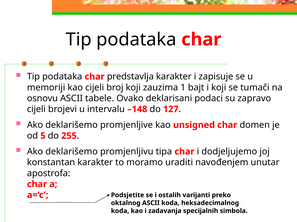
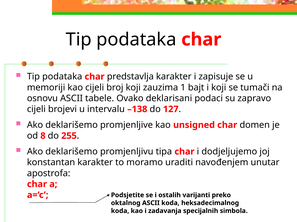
–148: –148 -> –138 (137, 110)
5: 5 -> 8 (43, 136)
